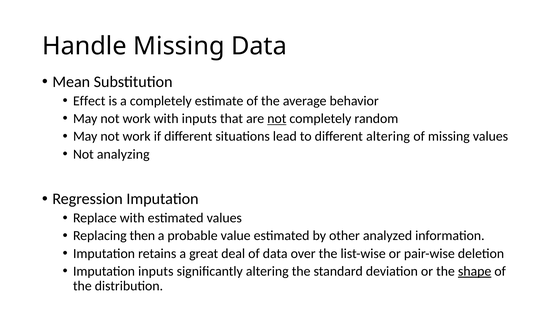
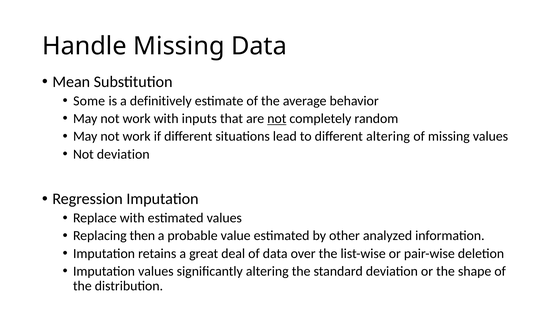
Effect: Effect -> Some (89, 101)
a completely: completely -> definitively (161, 101)
Not analyzing: analyzing -> deviation (123, 154)
Imputation inputs: inputs -> values (156, 271)
shape underline: present -> none (475, 271)
